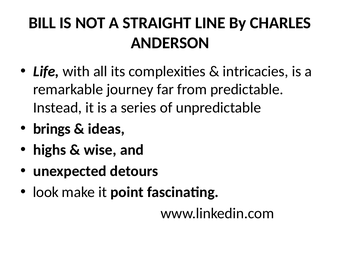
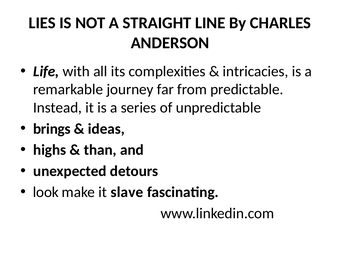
BILL: BILL -> LIES (42, 23)
wise: wise -> than (100, 150)
point: point -> slave (127, 192)
